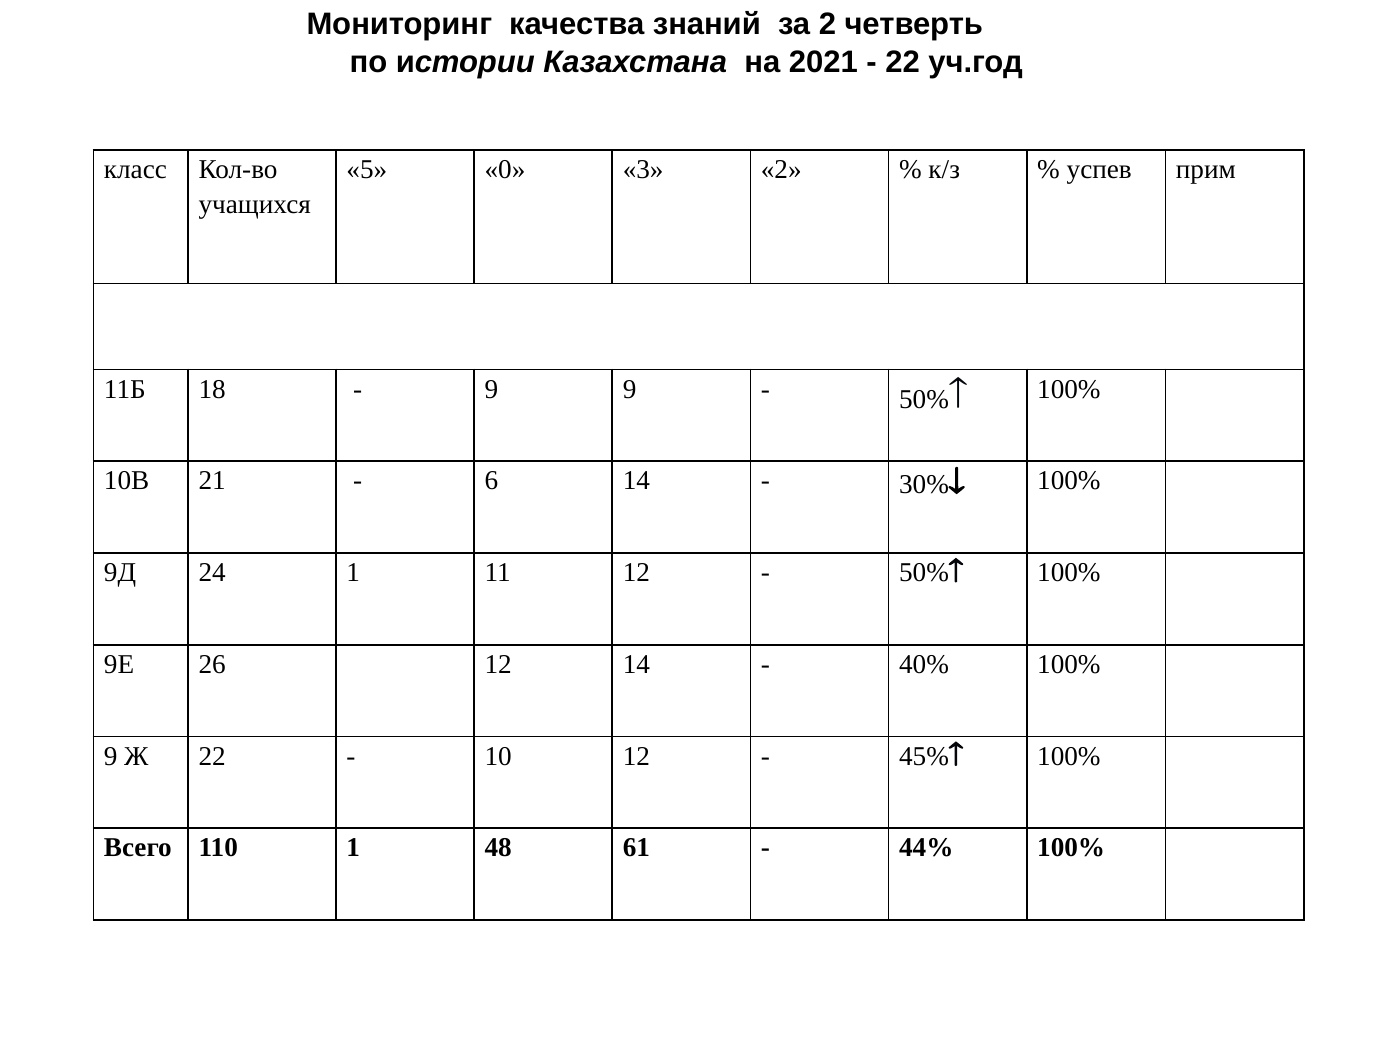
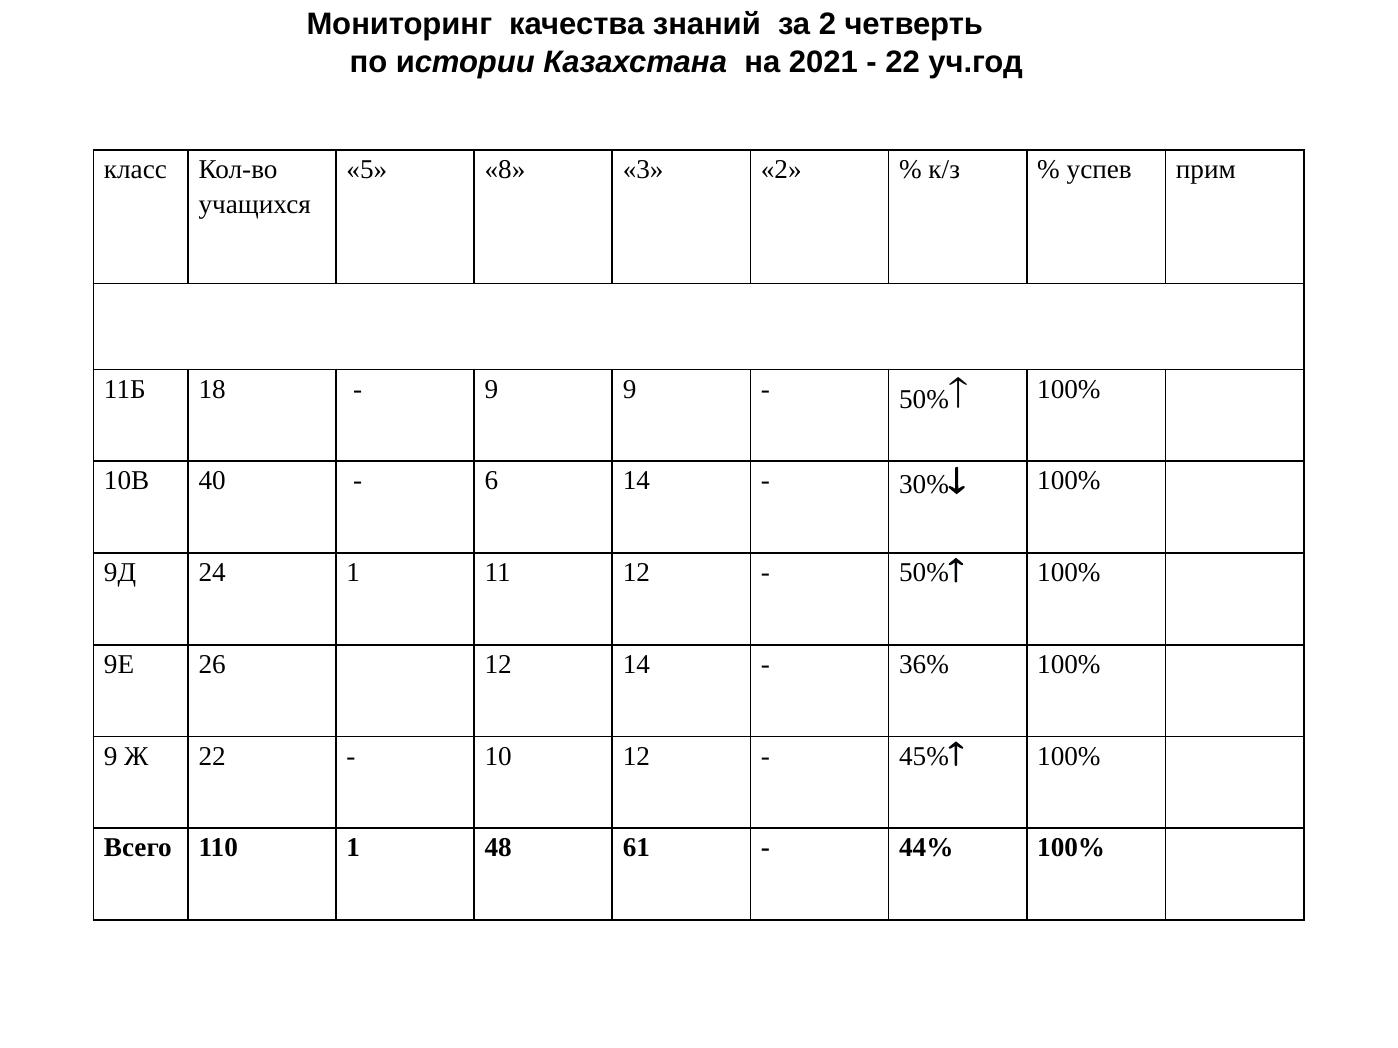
0: 0 -> 8 (505, 170)
21: 21 -> 40 (212, 481)
40%: 40% -> 36% (924, 665)
